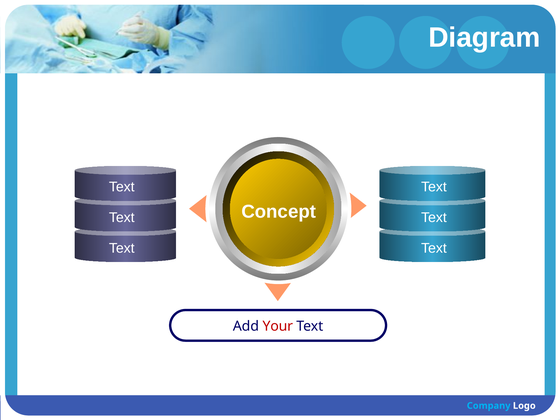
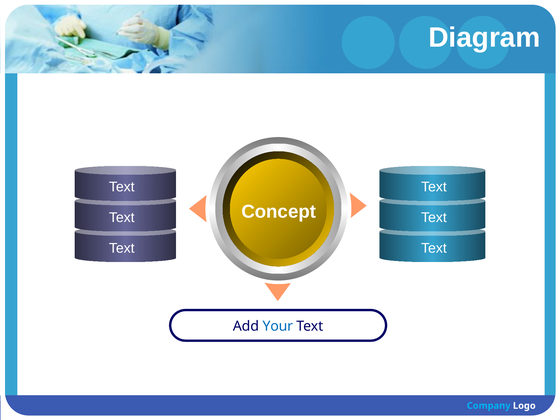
Your colour: red -> blue (278, 326)
